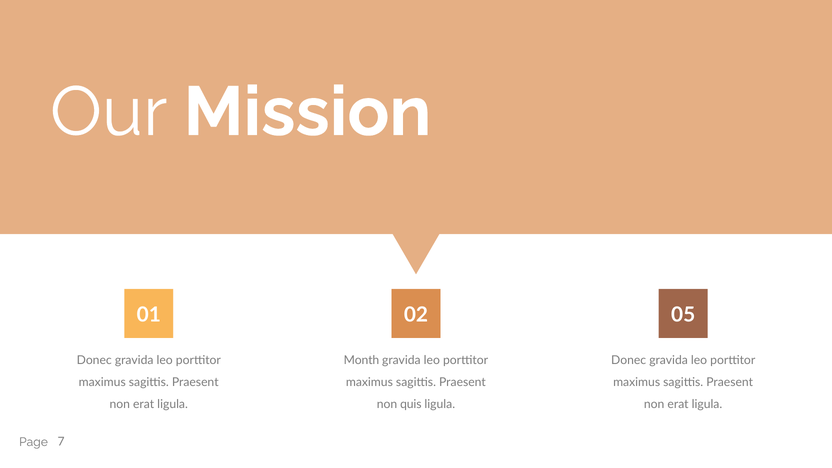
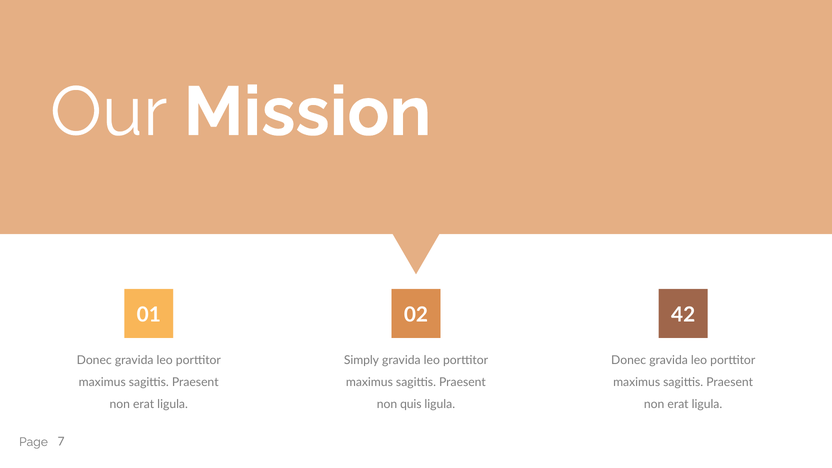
05: 05 -> 42 (683, 315)
Month: Month -> Simply (361, 360)
